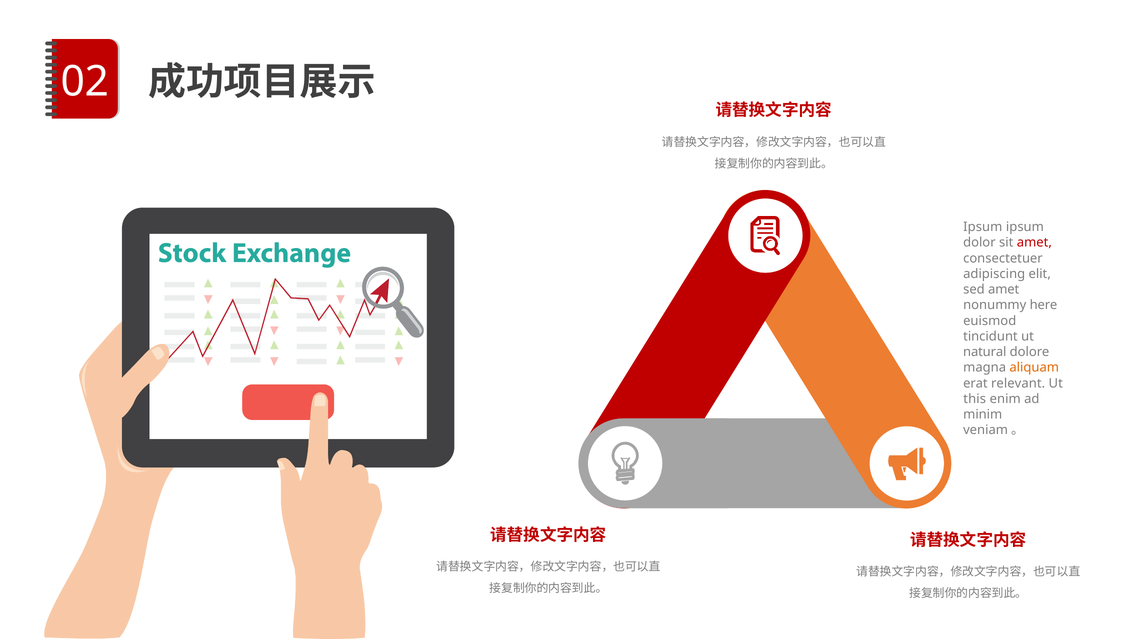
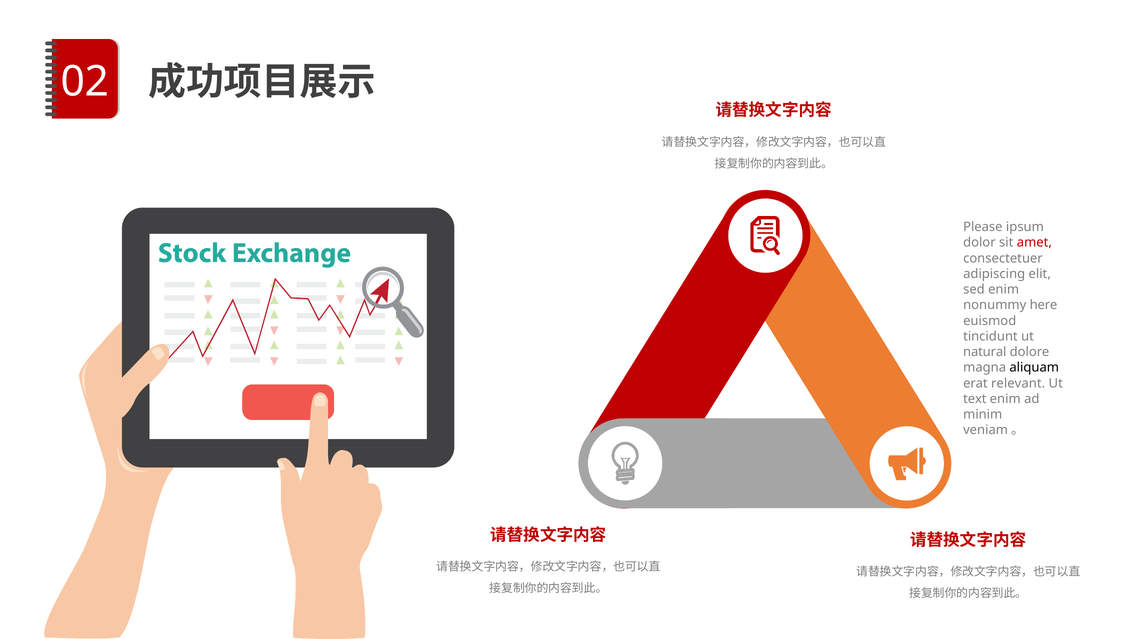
Ipsum: Ipsum -> Please (983, 227)
sed amet: amet -> enim (1004, 289)
aliquam colour: orange -> black (1034, 368)
this: this -> text (975, 399)
